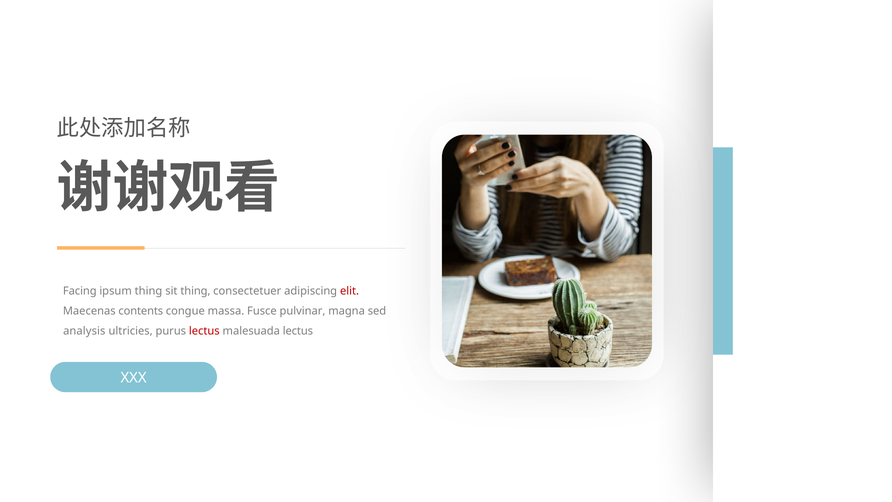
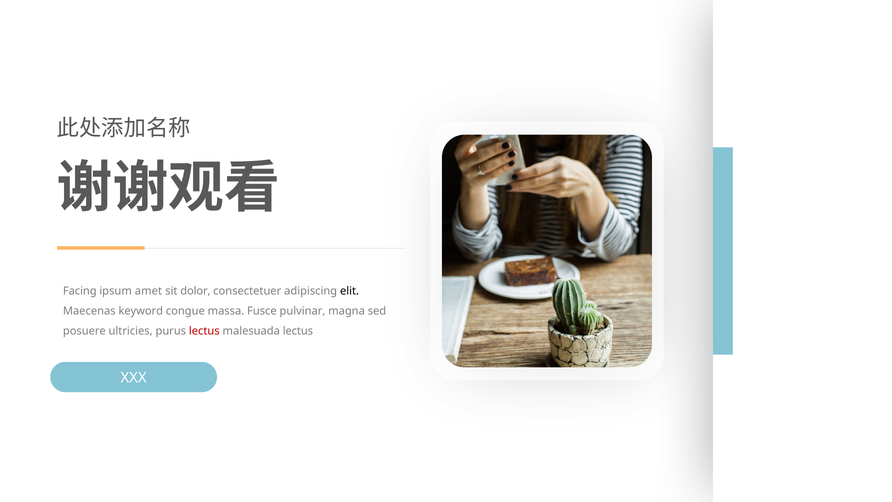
ipsum thing: thing -> amet (148, 291)
sit thing: thing -> dolor (195, 291)
elit colour: red -> black (350, 291)
contents: contents -> keyword (141, 311)
analysis: analysis -> posuere (84, 331)
